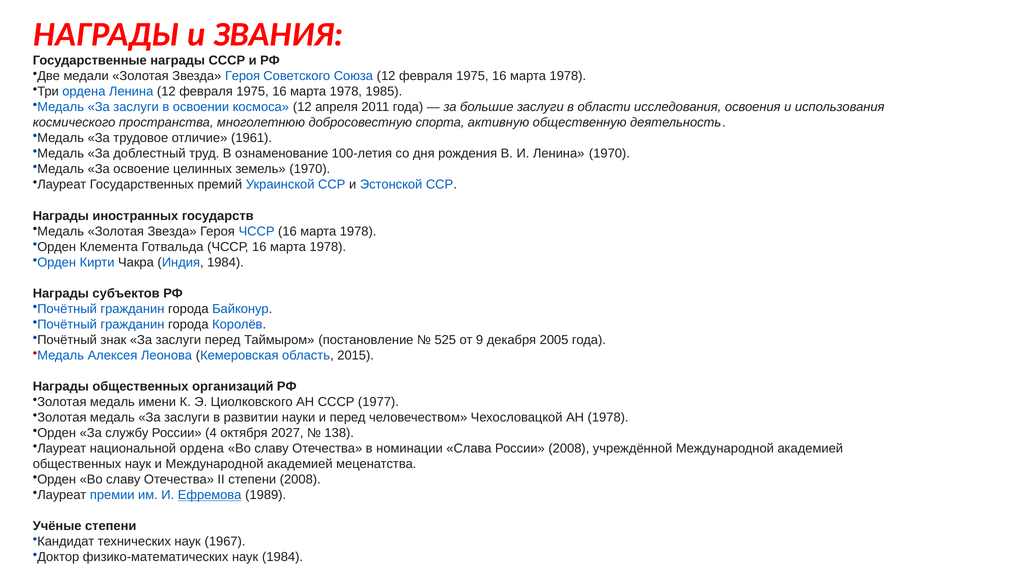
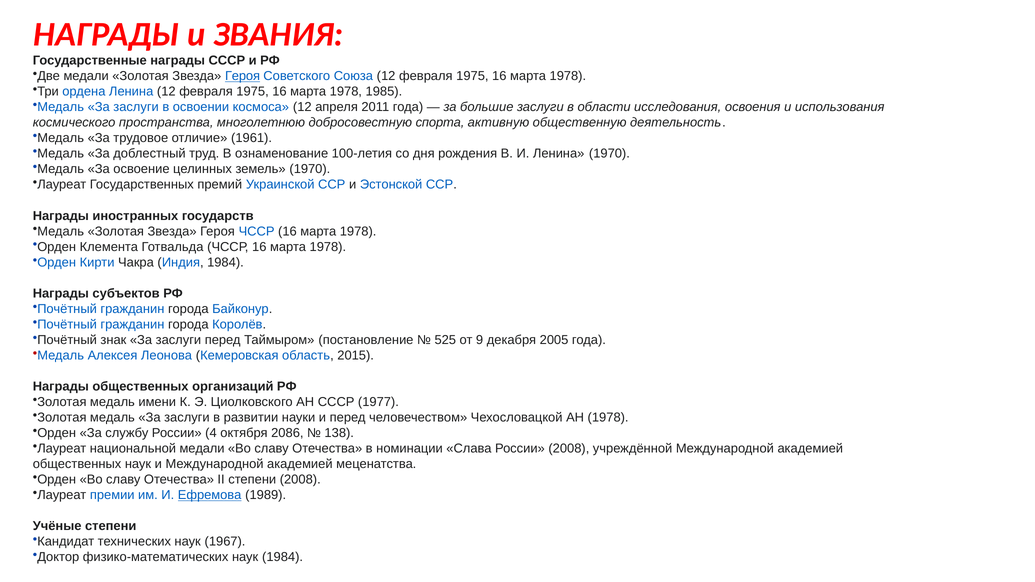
Героя underline: none -> present (243, 76)
2027: 2027 -> 2086 (287, 433)
национальной ордена: ордена -> медали (202, 449)
